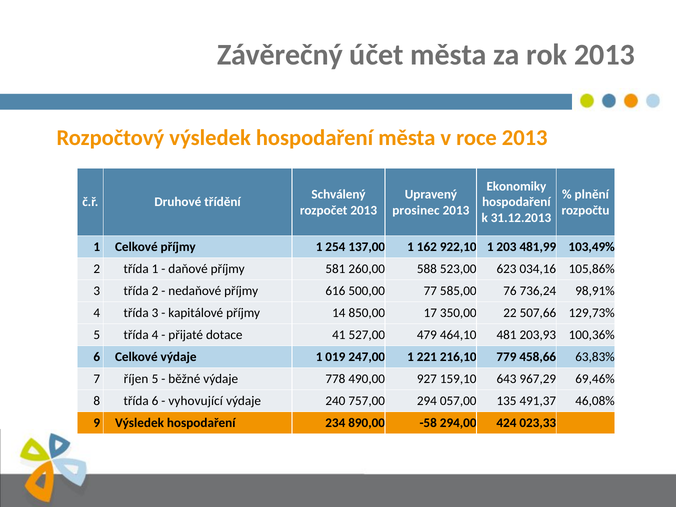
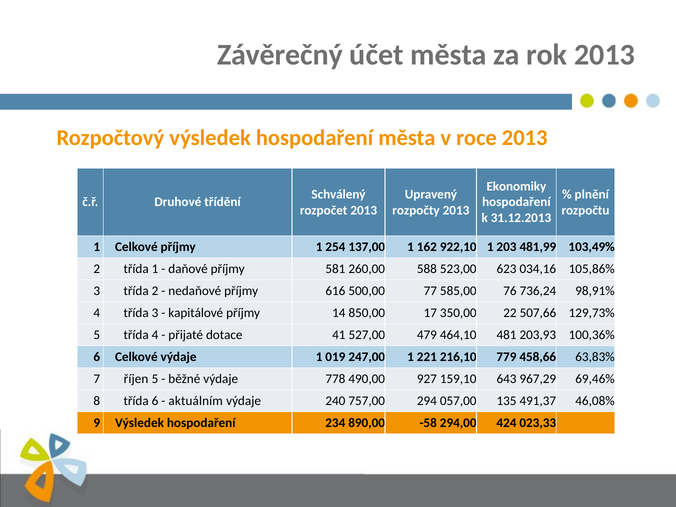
prosinec: prosinec -> rozpočty (416, 210)
vyhovující: vyhovující -> aktuálním (196, 401)
